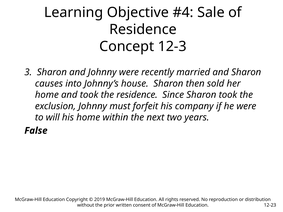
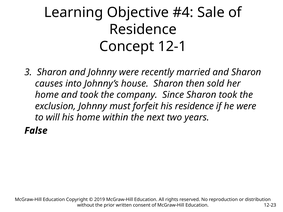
12-3: 12-3 -> 12-1 (172, 46)
the residence: residence -> company (137, 95)
his company: company -> residence (194, 106)
